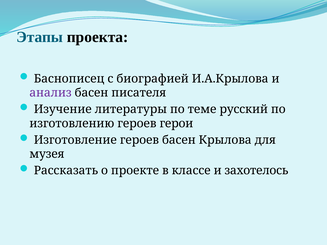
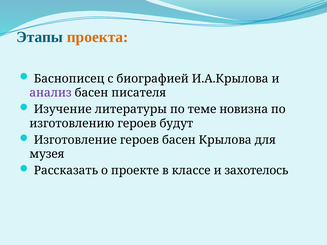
проекта colour: black -> orange (97, 37)
русский: русский -> новизна (244, 109)
герои: герои -> будут (176, 124)
